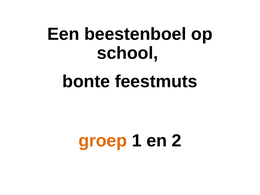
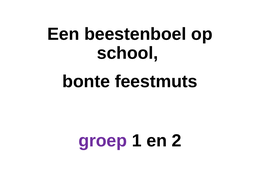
groep colour: orange -> purple (103, 141)
